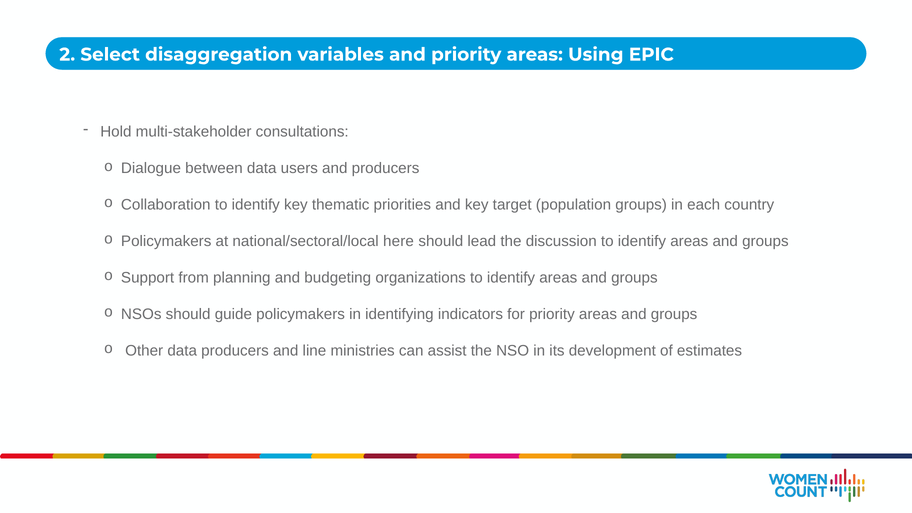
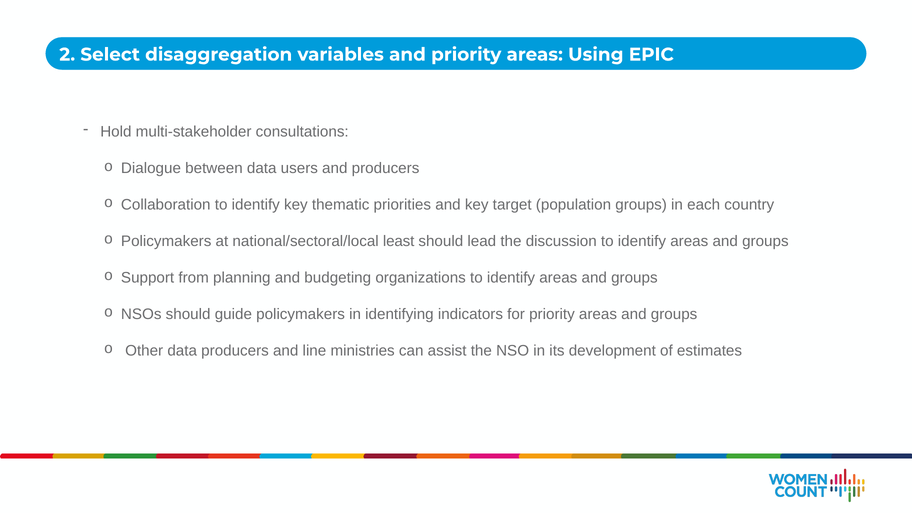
here: here -> least (399, 241)
